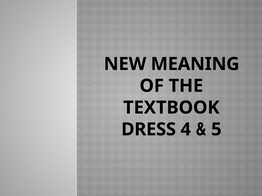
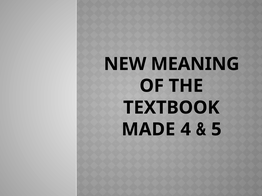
DRESS: DRESS -> MADE (148, 130)
